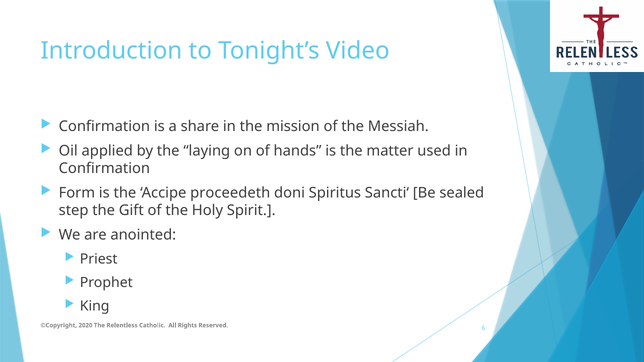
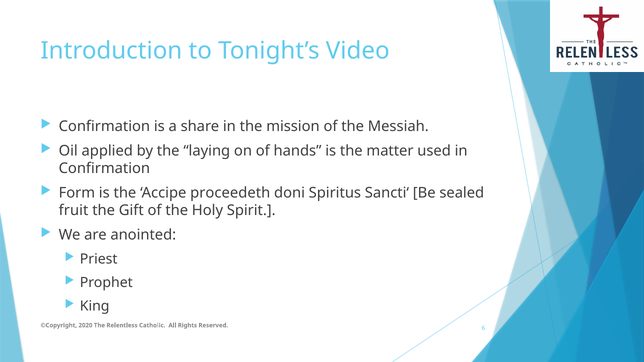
step: step -> fruit (74, 211)
